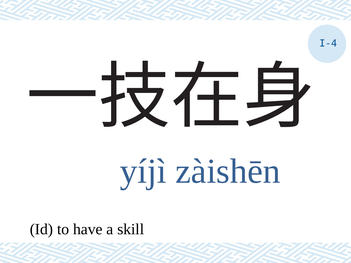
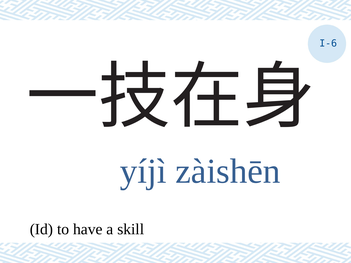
I-4: I-4 -> I-6 (328, 43)
